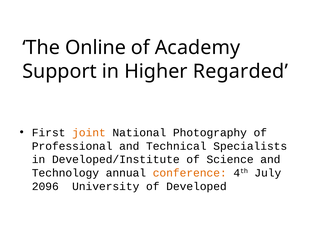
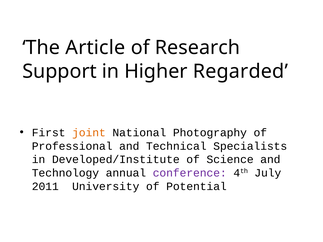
Online: Online -> Article (95, 48)
Academy: Academy -> Research (197, 48)
conference colour: orange -> purple (190, 173)
2096: 2096 -> 2011 (45, 187)
Developed: Developed -> Potential (196, 187)
